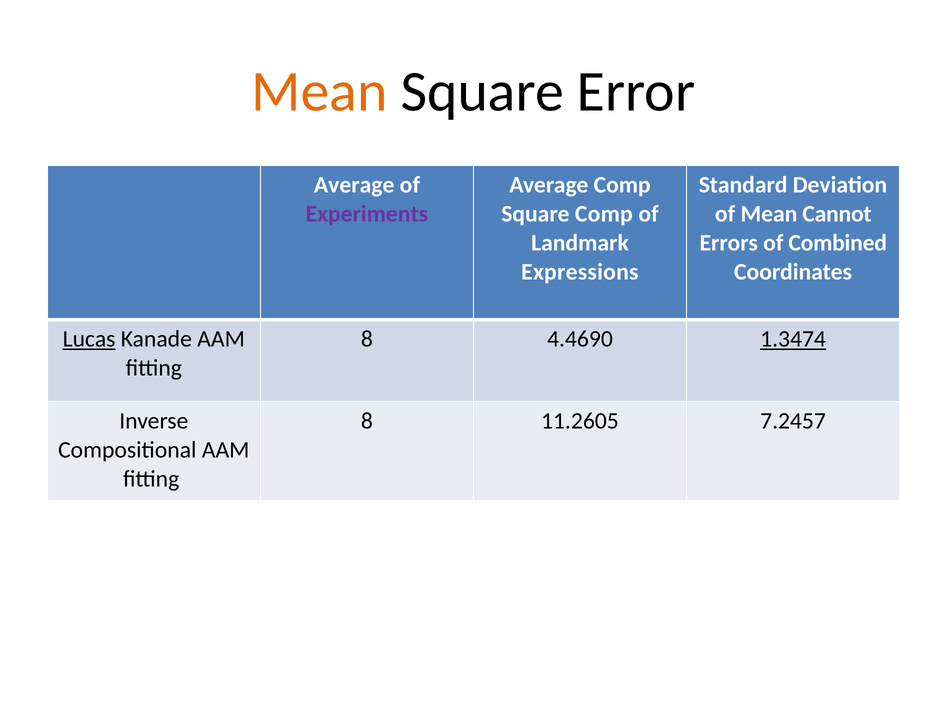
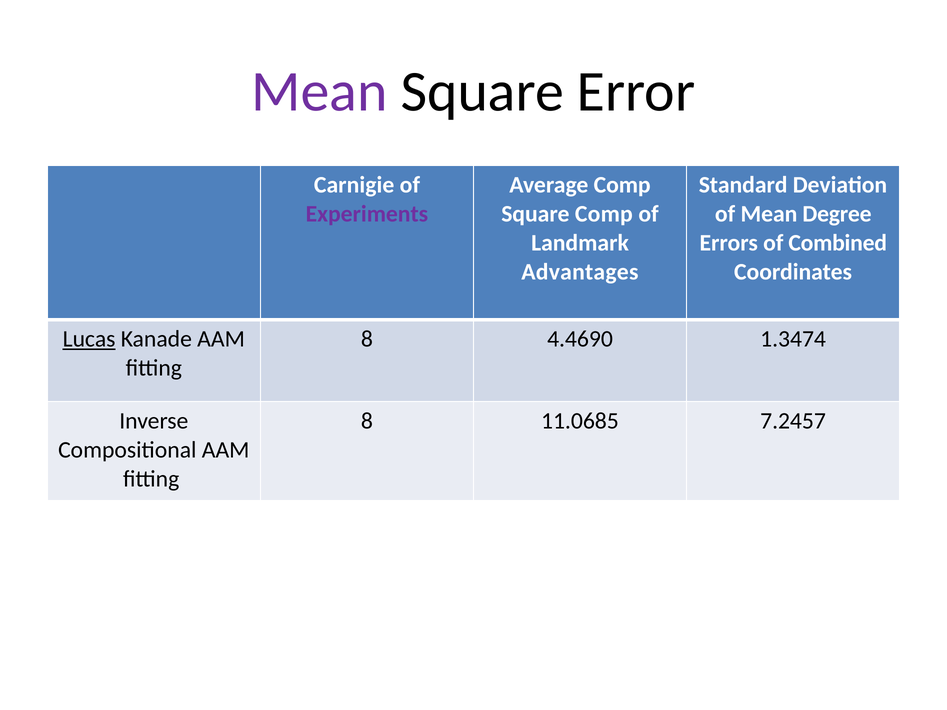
Mean colour: orange -> purple (319, 92)
Average: Average -> Carnigie (354, 185)
Cannot: Cannot -> Degree (837, 214)
Expressions: Expressions -> Advantages (580, 272)
1.3474 underline: present -> none (793, 339)
11.2605: 11.2605 -> 11.0685 (580, 421)
